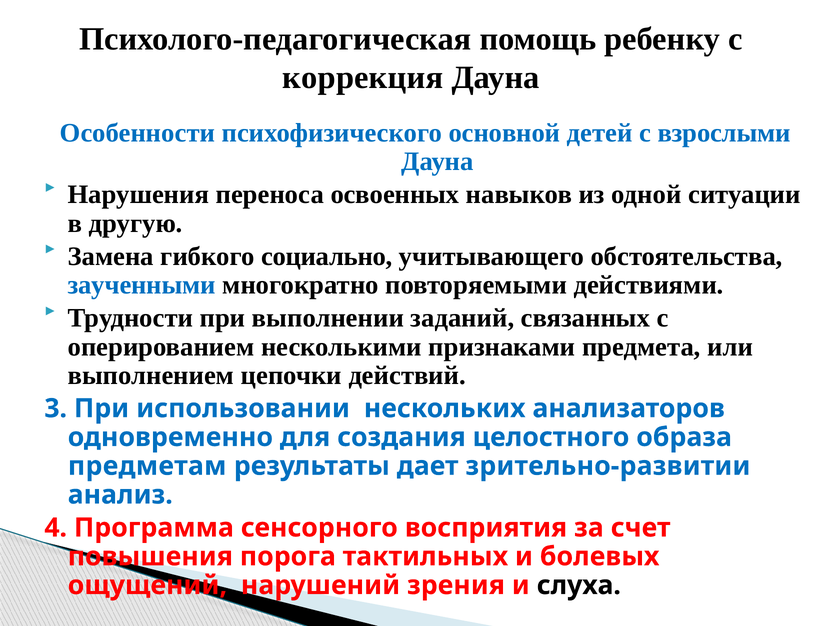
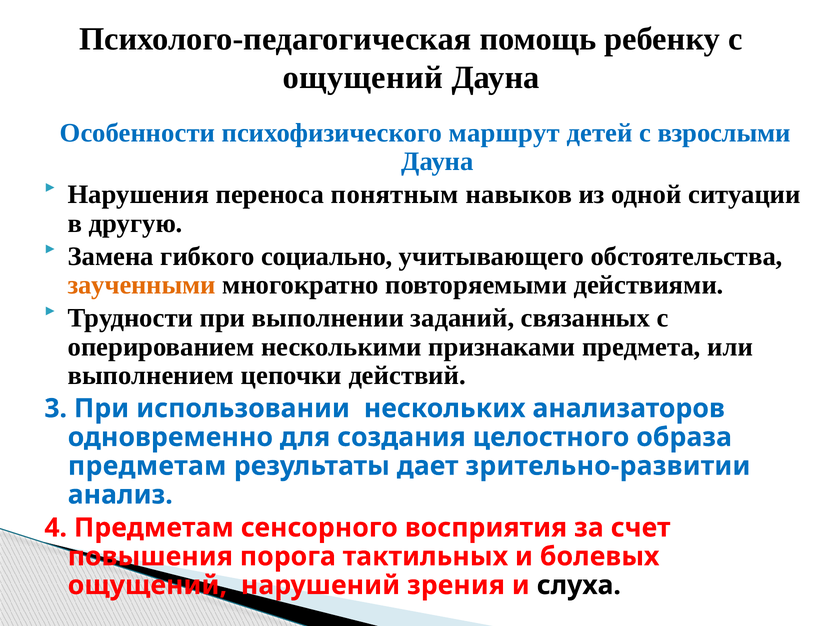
коррекция: коррекция -> ощущений (363, 78)
основной: основной -> маршрут (504, 133)
освоенных: освоенных -> понятным (395, 195)
заученными colour: blue -> orange (142, 285)
4 Программа: Программа -> Предметам (154, 528)
